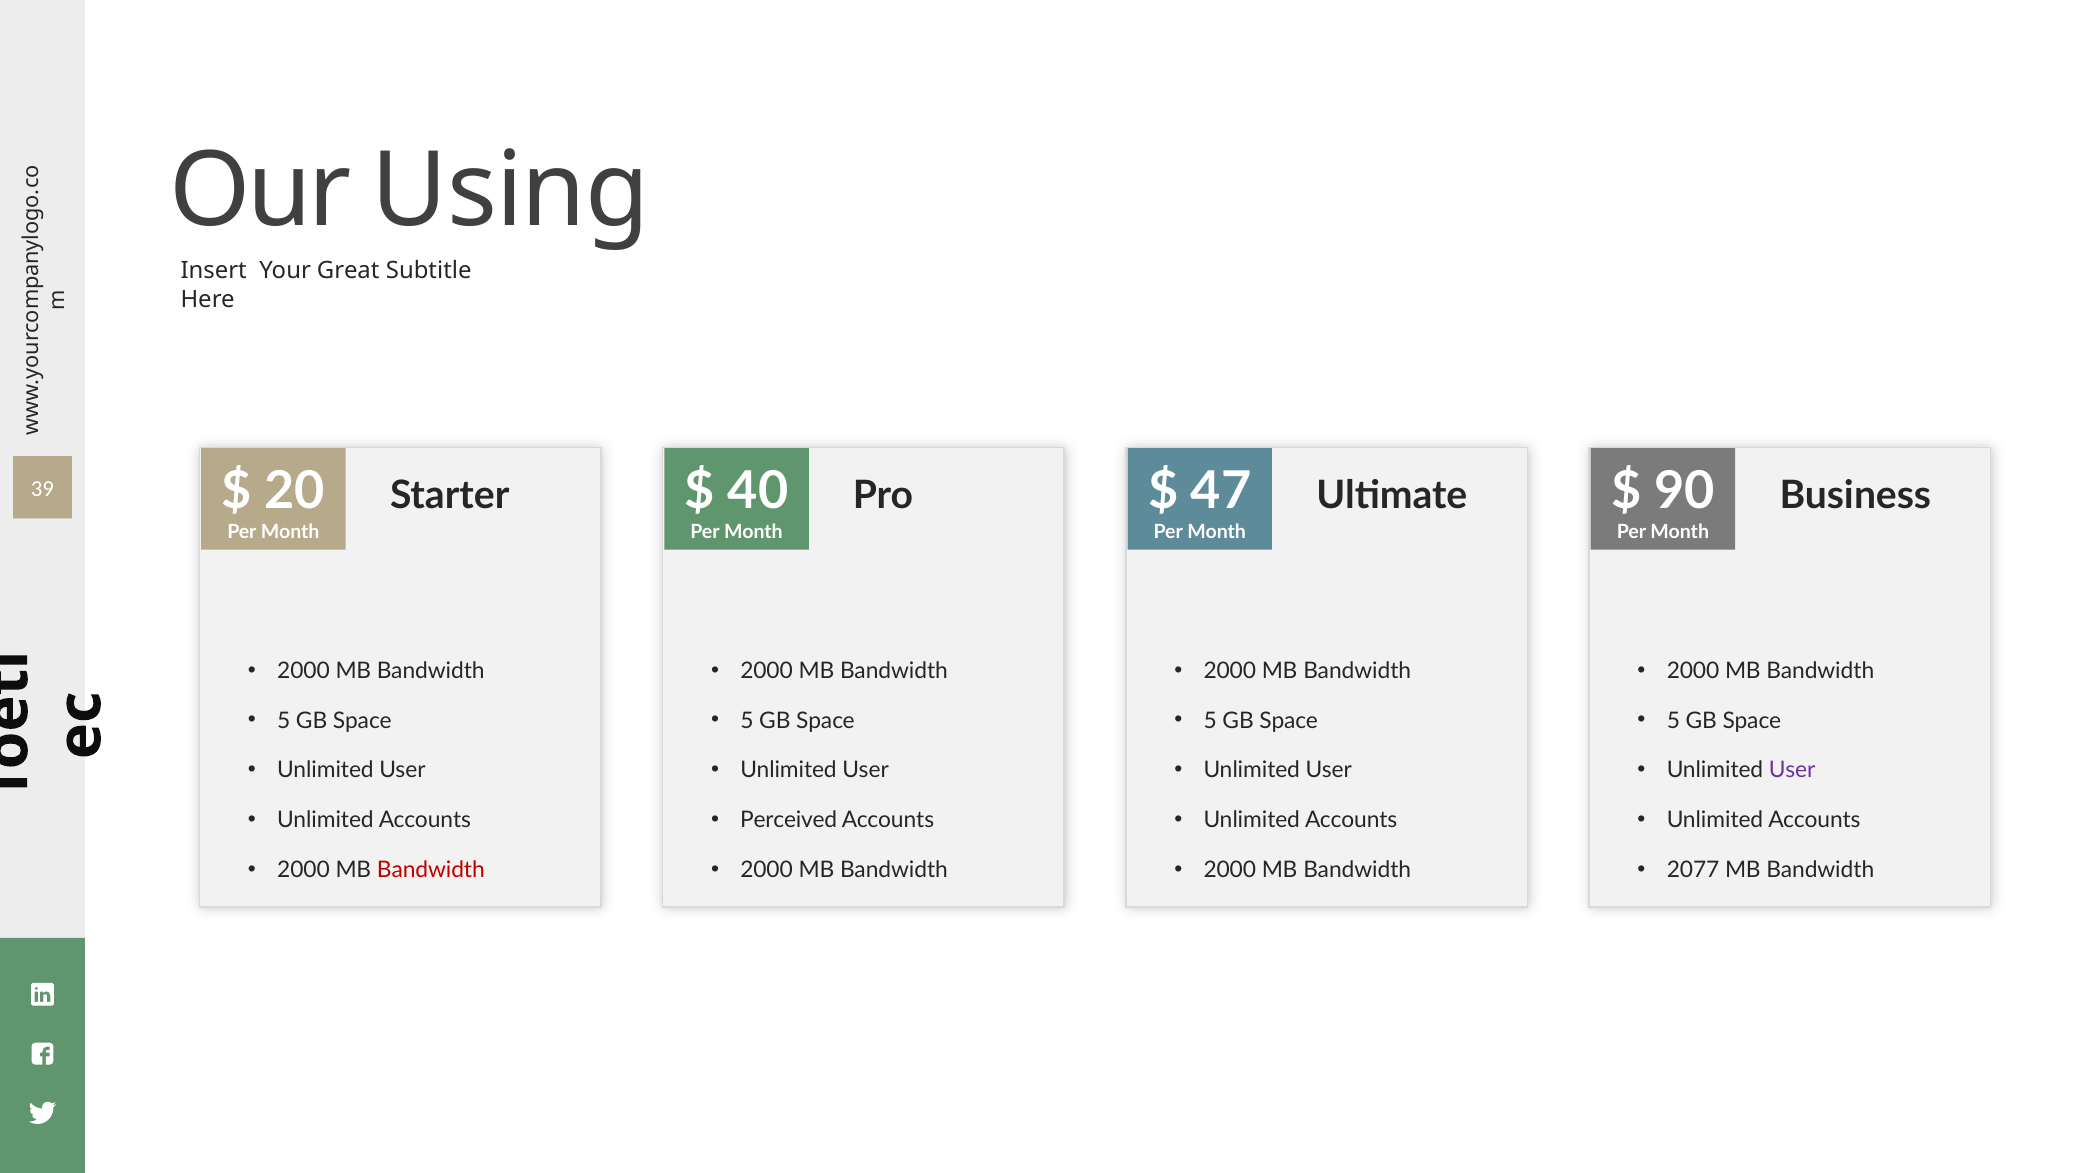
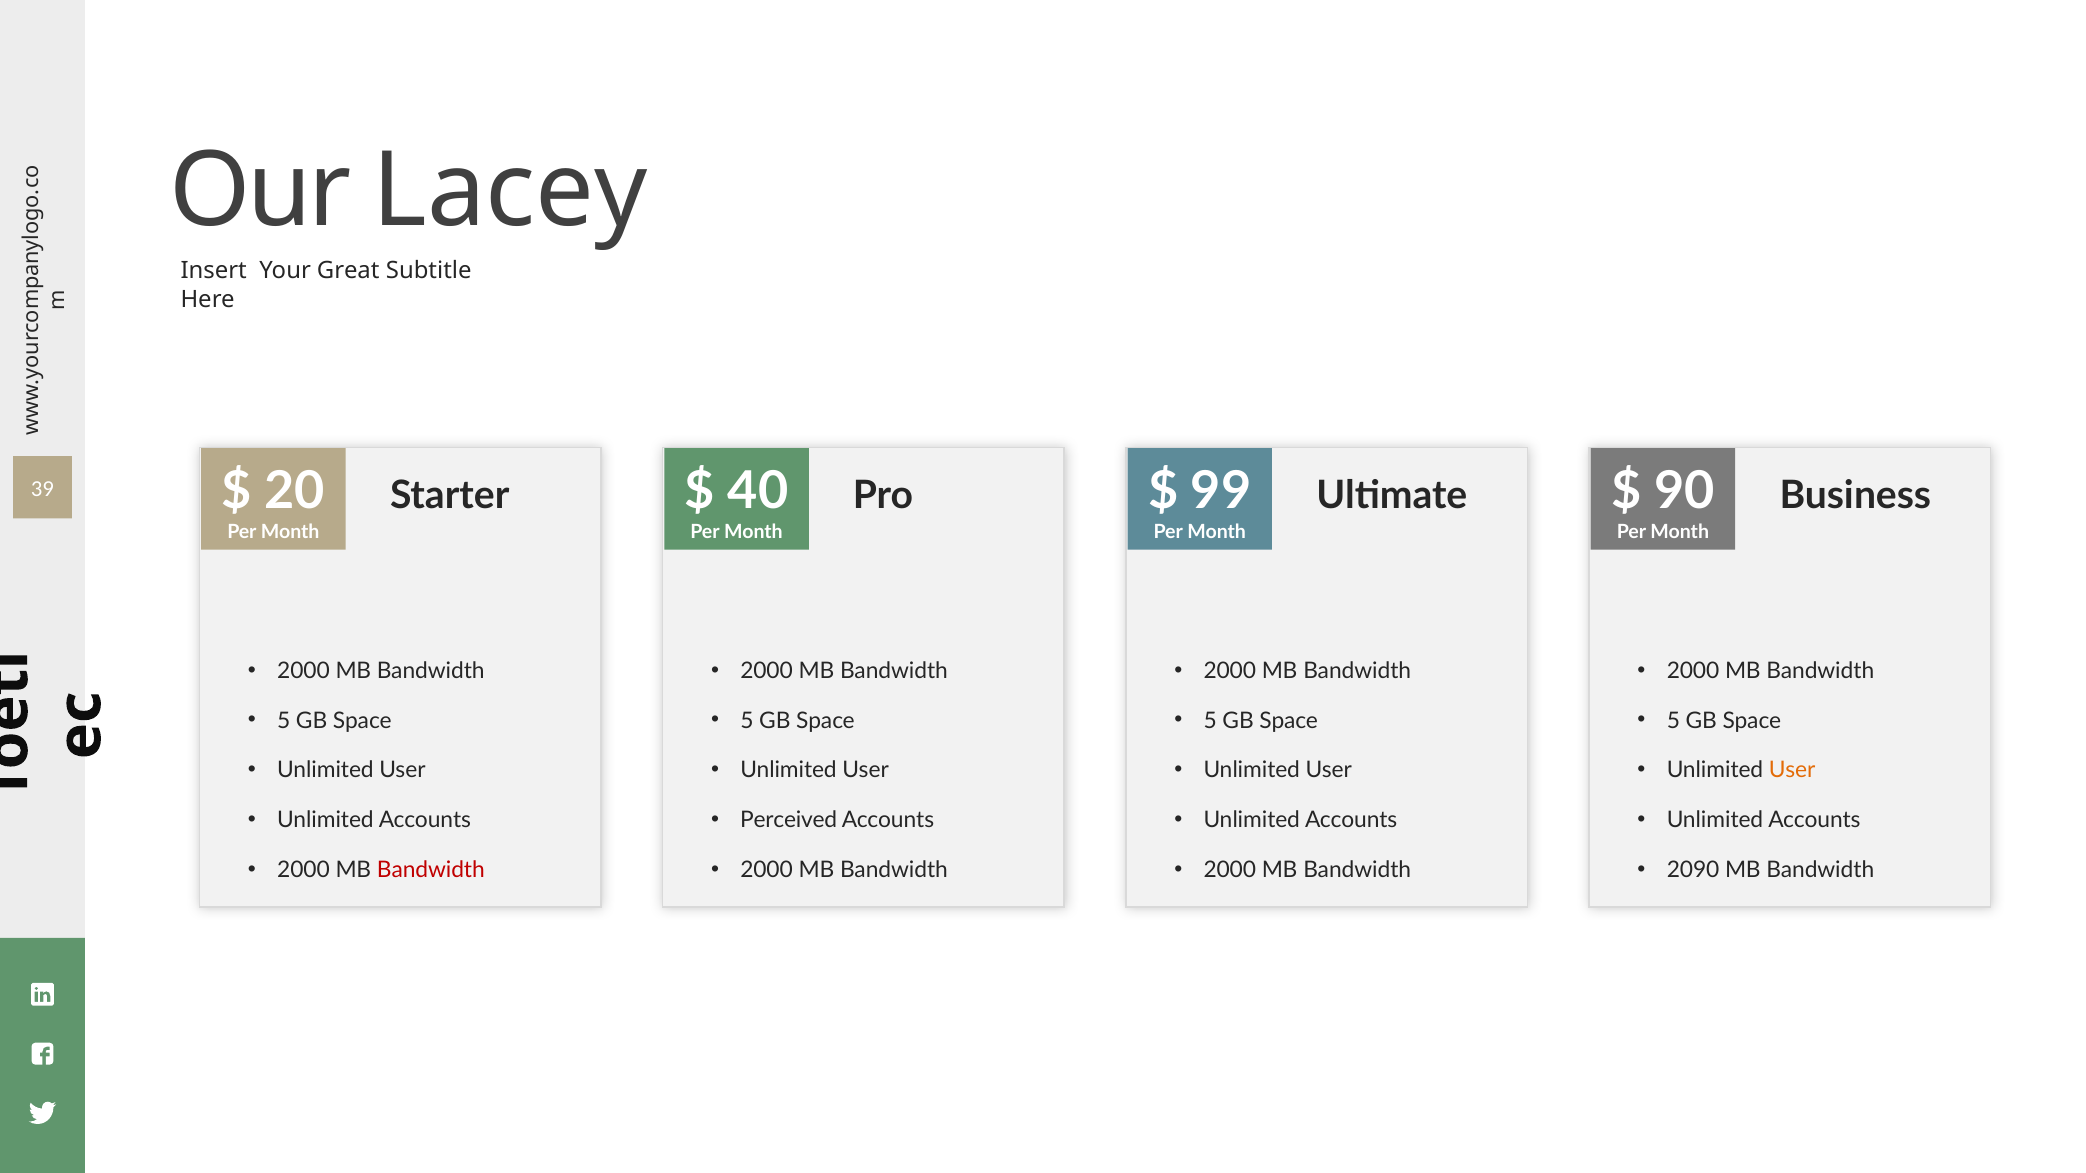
Using: Using -> Lacey (510, 191)
47: 47 -> 99 (1221, 491)
User colour: purple -> orange (1792, 771)
2077: 2077 -> 2090 (1693, 870)
